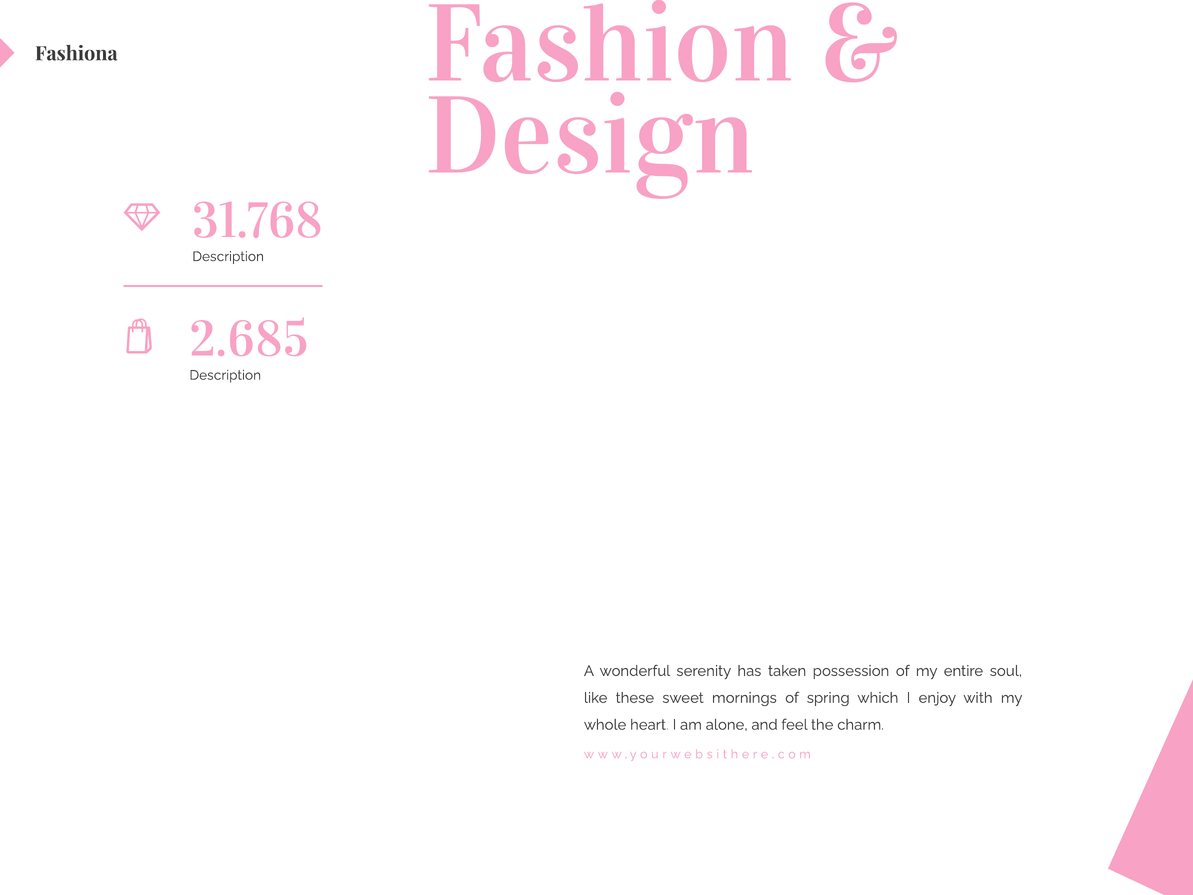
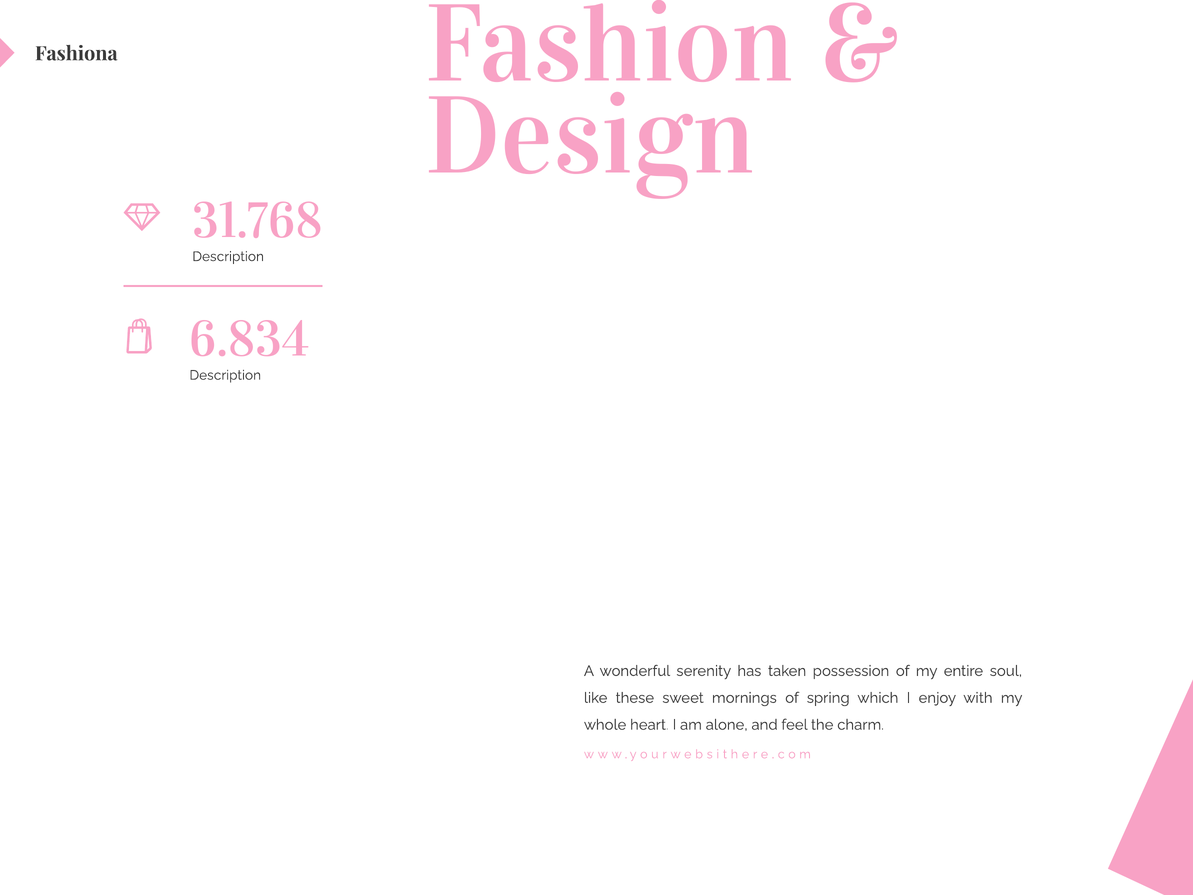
2.685: 2.685 -> 6.834 (249, 339)
